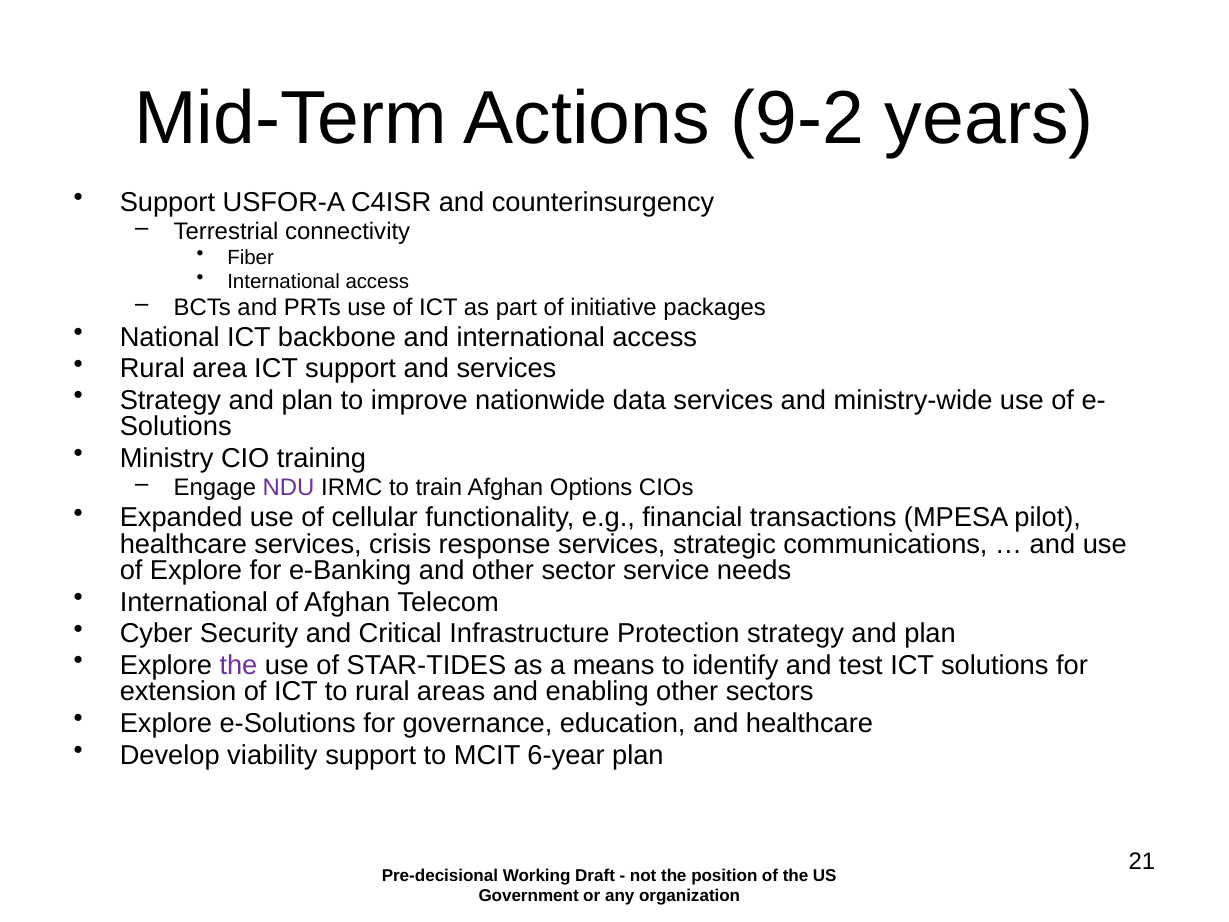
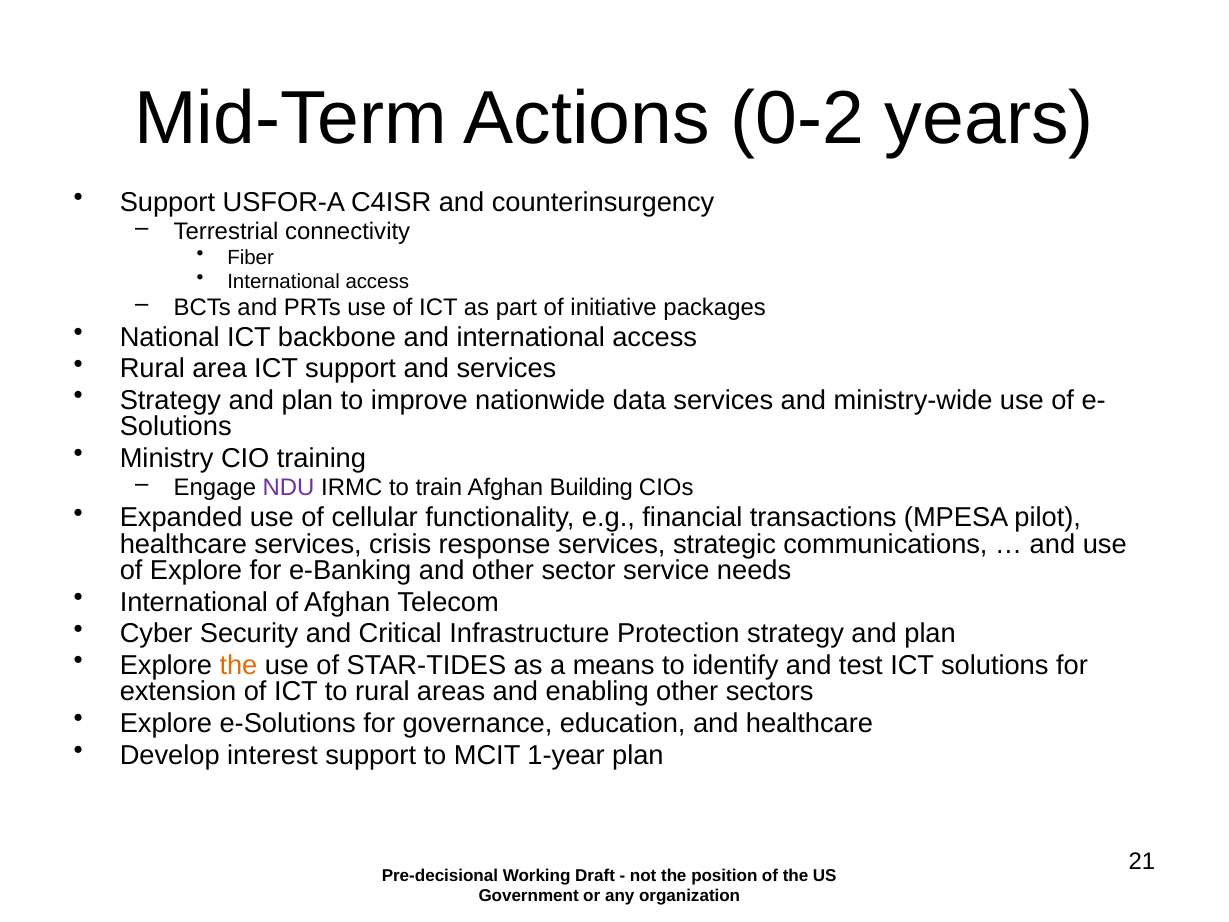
9-2: 9-2 -> 0-2 (797, 119)
Options: Options -> Building (591, 488)
the colour: purple -> orange (238, 665)
viability: viability -> interest (272, 755)
6-year: 6-year -> 1-year (566, 755)
